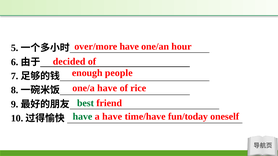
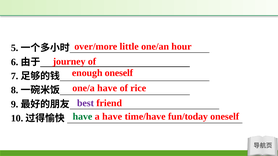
over/more have: have -> little (129, 46)
decided: decided -> journey (69, 62)
enough people: people -> oneself (119, 73)
best colour: green -> purple (85, 103)
